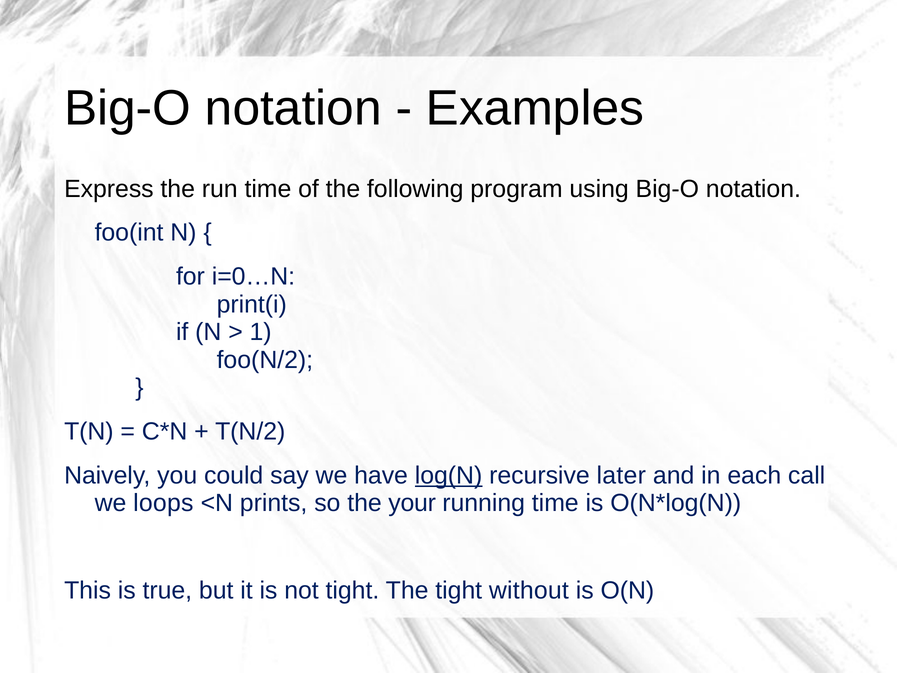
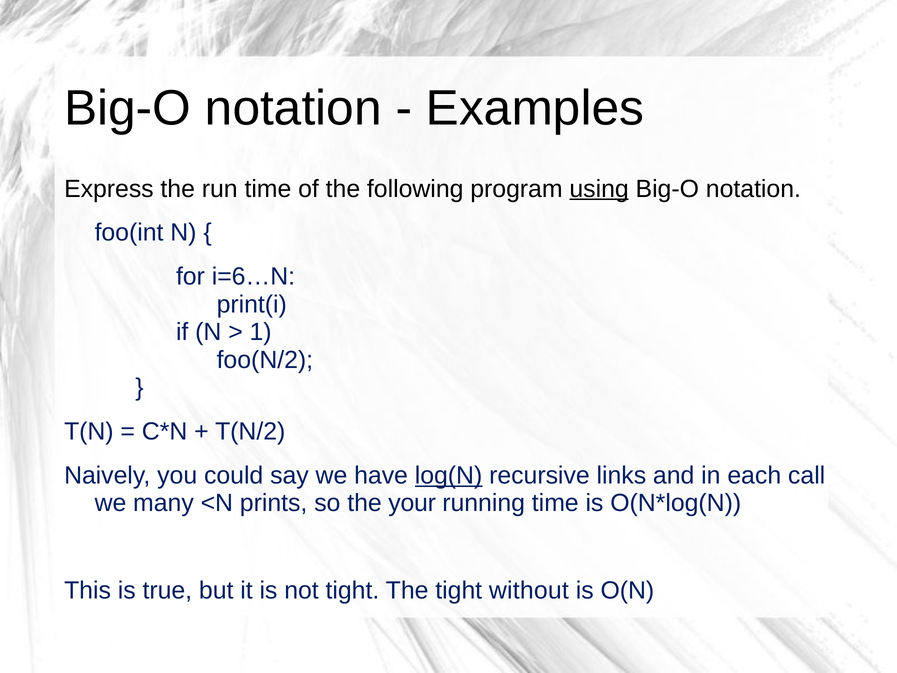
using underline: none -> present (599, 189)
i=0…N: i=0…N -> i=6…N (253, 276)
later: later -> links (621, 475)
loops: loops -> many (163, 503)
